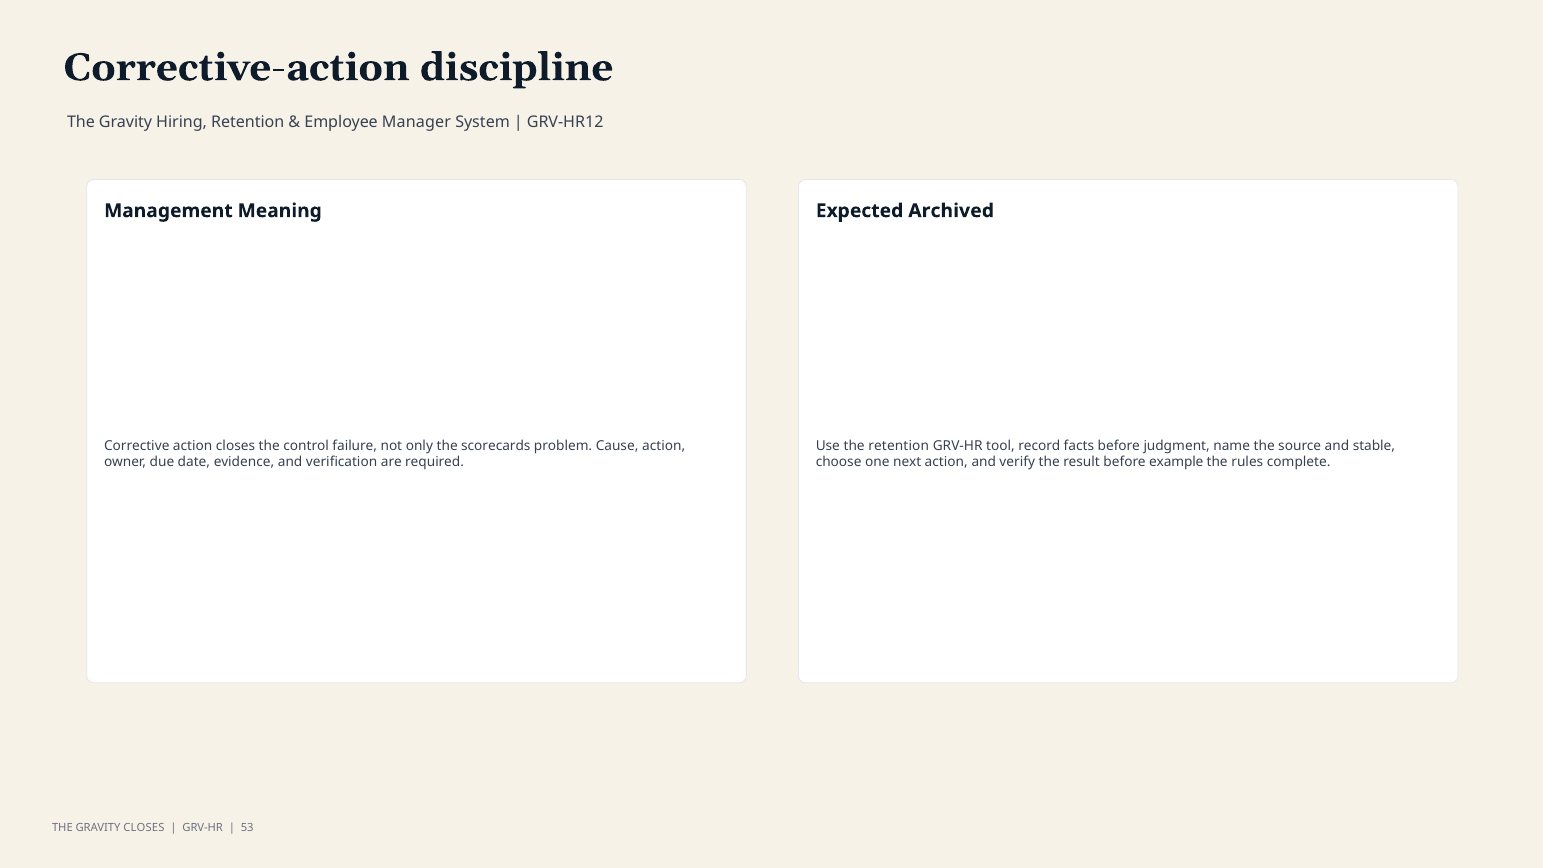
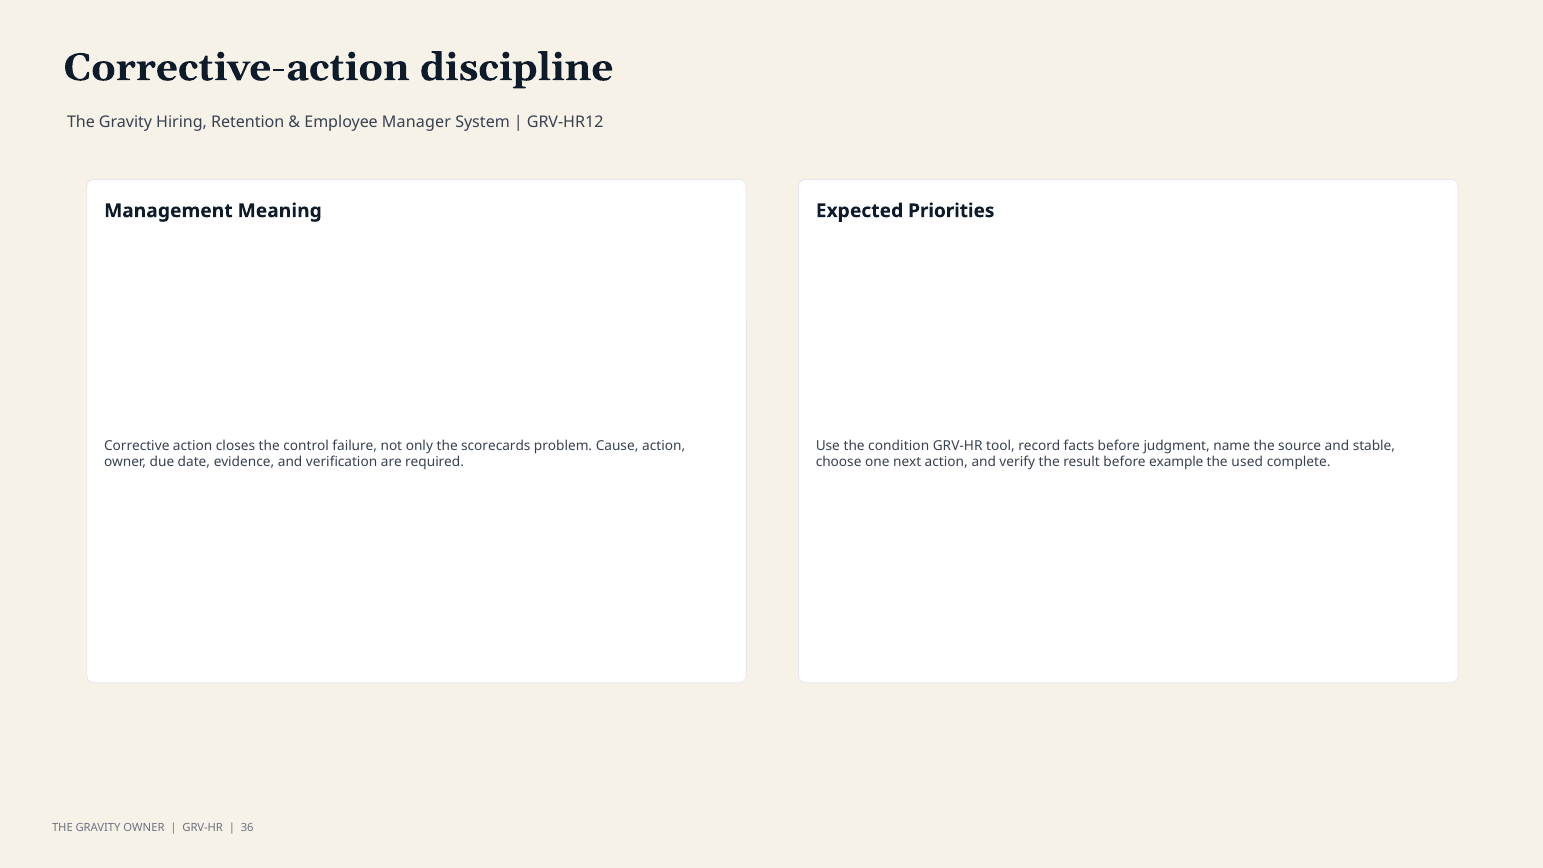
Archived: Archived -> Priorities (951, 211)
the retention: retention -> condition (899, 446)
rules: rules -> used (1247, 462)
GRAVITY CLOSES: CLOSES -> OWNER (144, 828)
53: 53 -> 36 (247, 828)
